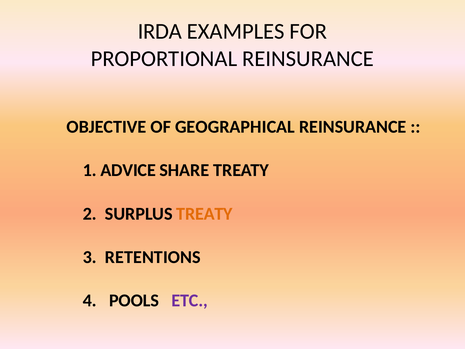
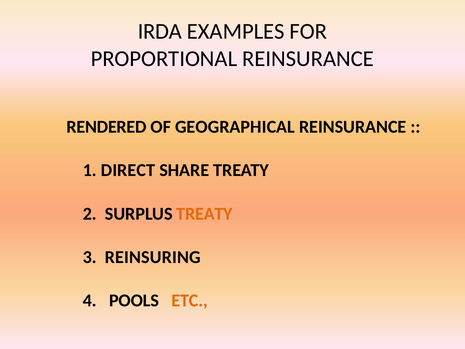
OBJECTIVE: OBJECTIVE -> RENDERED (107, 127)
ADVICE: ADVICE -> DIRECT (128, 170)
RETENTIONS: RETENTIONS -> REINSURING (153, 257)
ETC colour: purple -> orange (190, 300)
